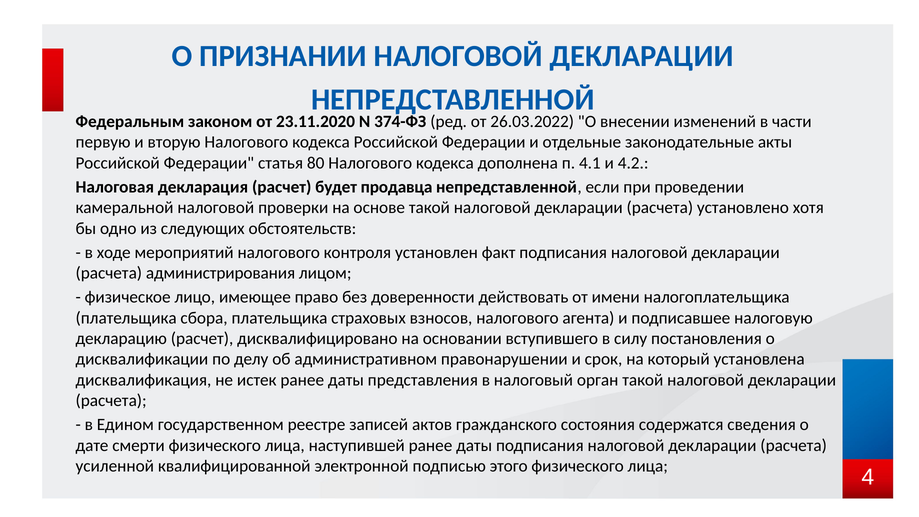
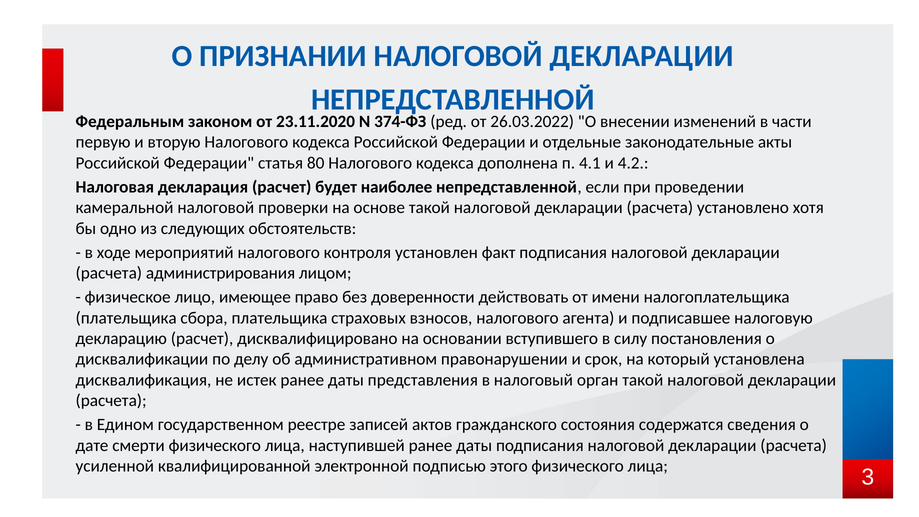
продавца: продавца -> наиболее (397, 187)
4: 4 -> 3 (868, 477)
